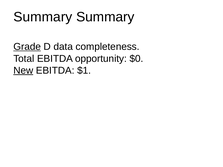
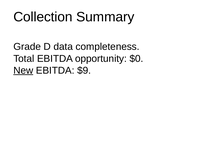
Summary: Summary -> Collection (43, 17)
Grade underline: present -> none (27, 47)
$1: $1 -> $9 (84, 71)
